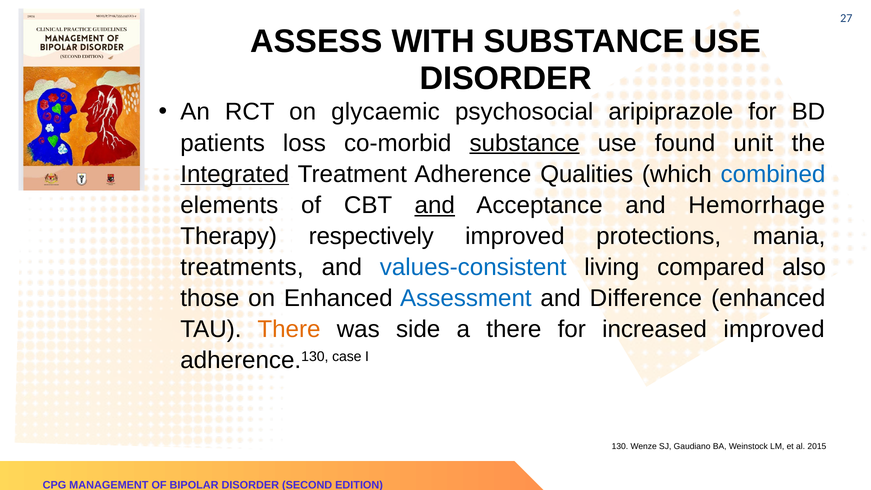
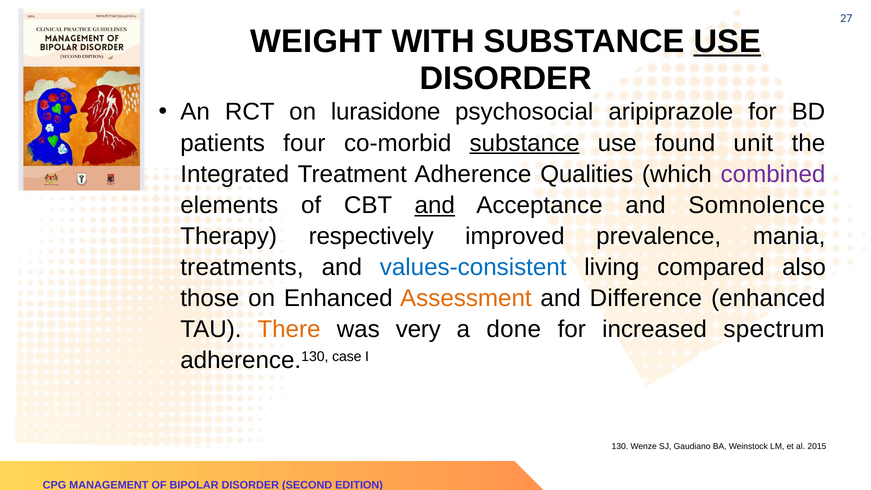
ASSESS: ASSESS -> WEIGHT (316, 41)
USE underline: none -> present (727, 41)
glycaemic: glycaemic -> lurasidone (386, 112)
loss: loss -> four (304, 143)
Integrated underline: present -> none (235, 174)
combined colour: blue -> purple (773, 174)
Hemorrhage: Hemorrhage -> Somnolence (757, 205)
protections: protections -> prevalence (659, 236)
Assessment colour: blue -> orange (466, 298)
side: side -> very (418, 329)
a there: there -> done (514, 329)
increased improved: improved -> spectrum (774, 329)
